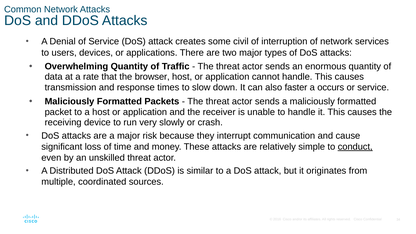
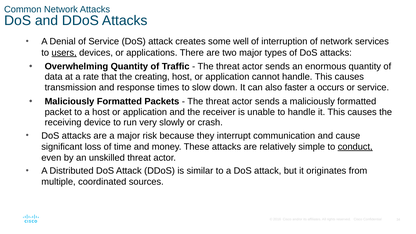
civil: civil -> well (241, 42)
users underline: none -> present (64, 53)
browser: browser -> creating (152, 77)
